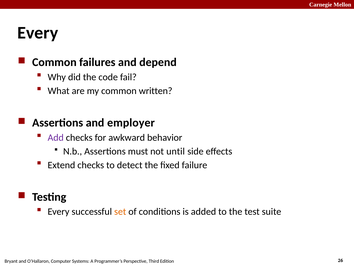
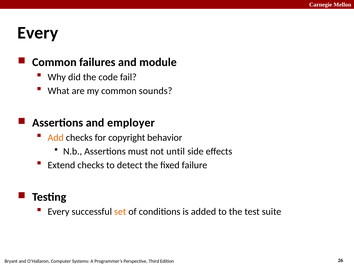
depend: depend -> module (158, 62)
written: written -> sounds (156, 91)
Add colour: purple -> orange (56, 138)
awkward: awkward -> copyright (127, 138)
